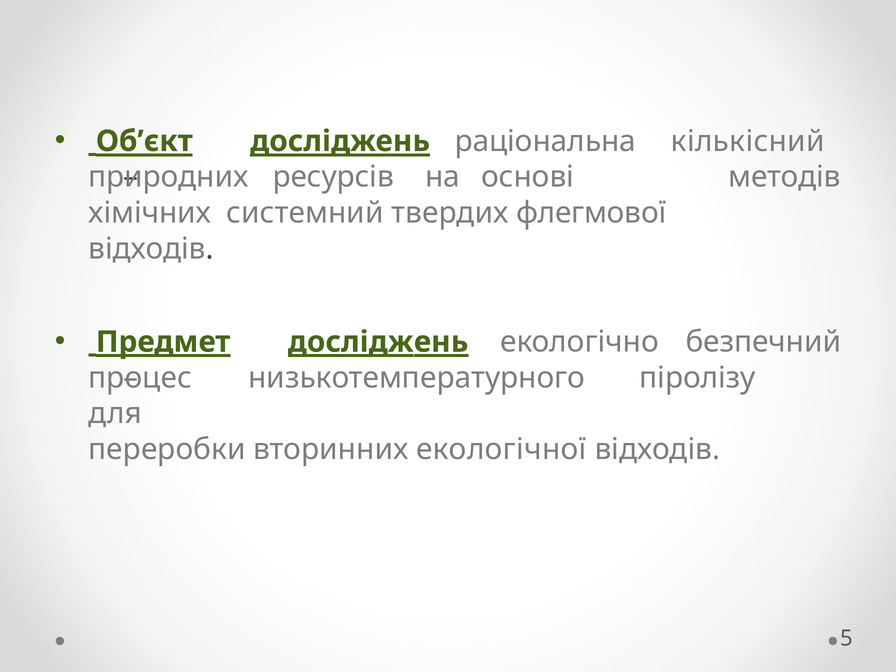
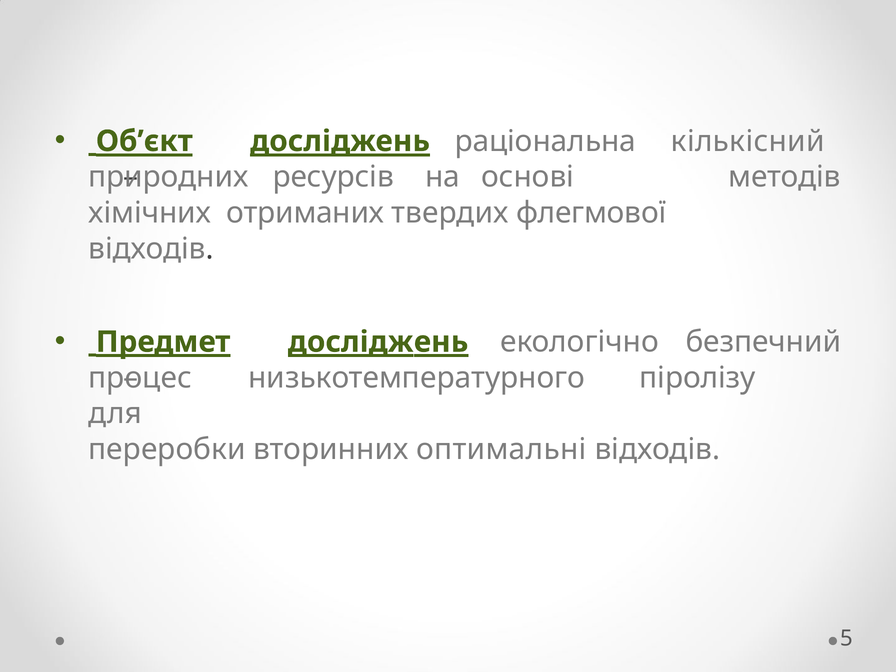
системний: системний -> отриманих (305, 213)
екологічної: екологічної -> оптимальні (501, 449)
